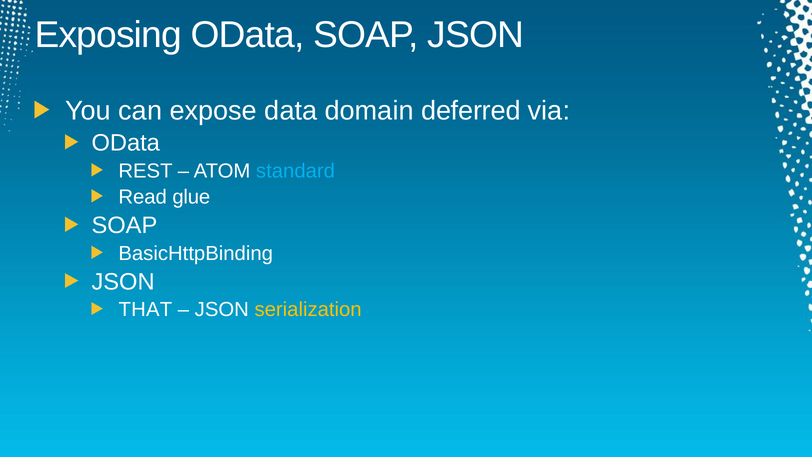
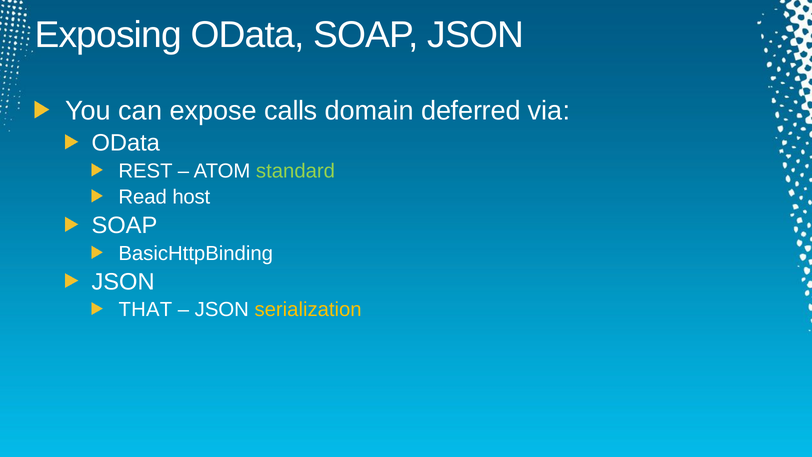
data: data -> calls (291, 111)
standard colour: light blue -> light green (296, 171)
glue: glue -> host (191, 197)
